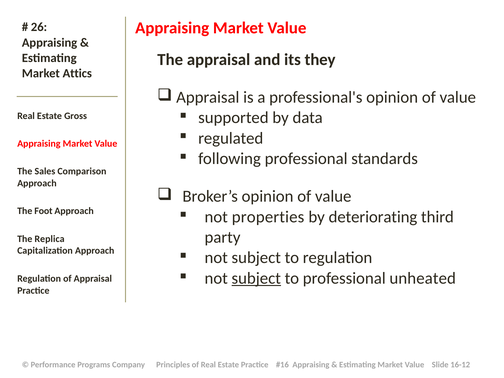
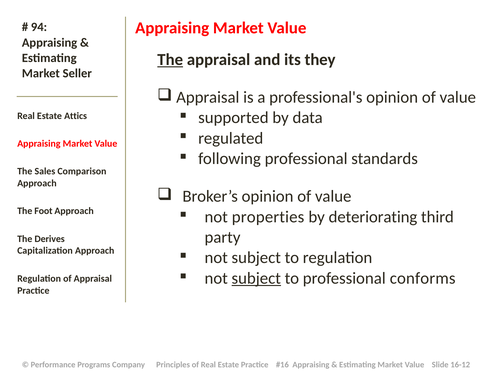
26: 26 -> 94 (39, 27)
The underline: none -> present (170, 60)
Attics: Attics -> Seller (77, 73)
Gross: Gross -> Attics (76, 116)
Replica: Replica -> Derives (50, 239)
unheated: unheated -> conforms (423, 278)
